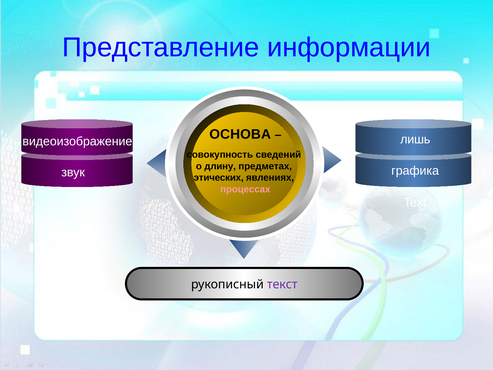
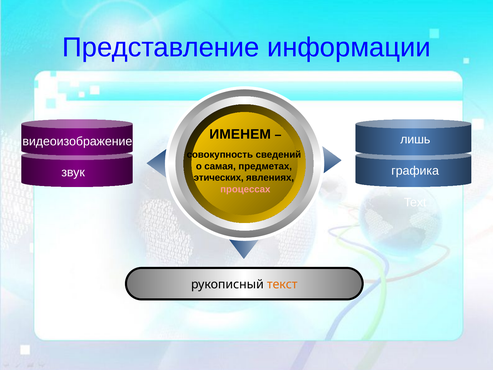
ОСНОВА: ОСНОВА -> ИМЕНЕМ (240, 134)
длину: длину -> самая (220, 166)
текст colour: purple -> orange (282, 284)
